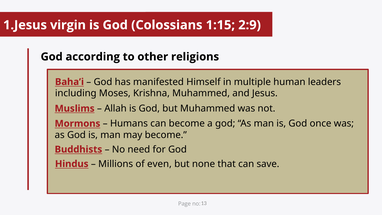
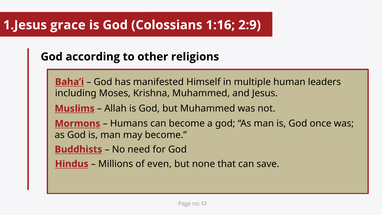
virgin: virgin -> grace (68, 25)
1:15: 1:15 -> 1:16 (220, 25)
